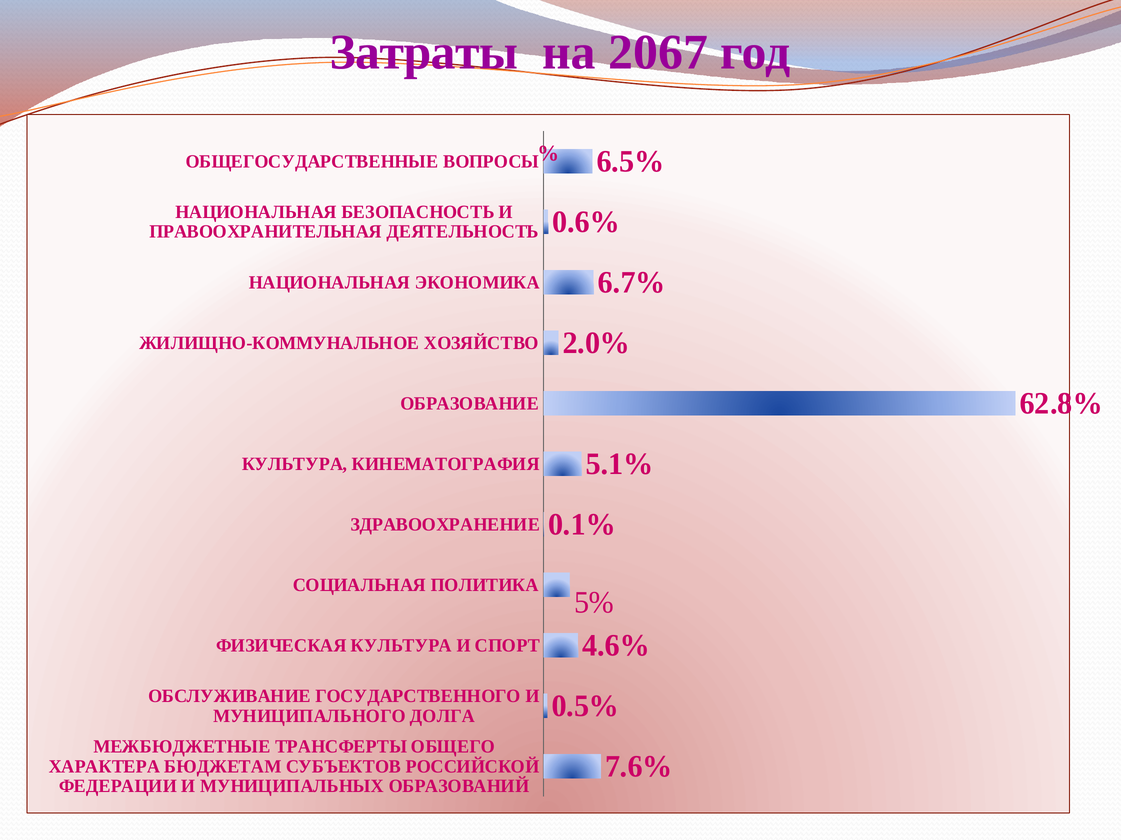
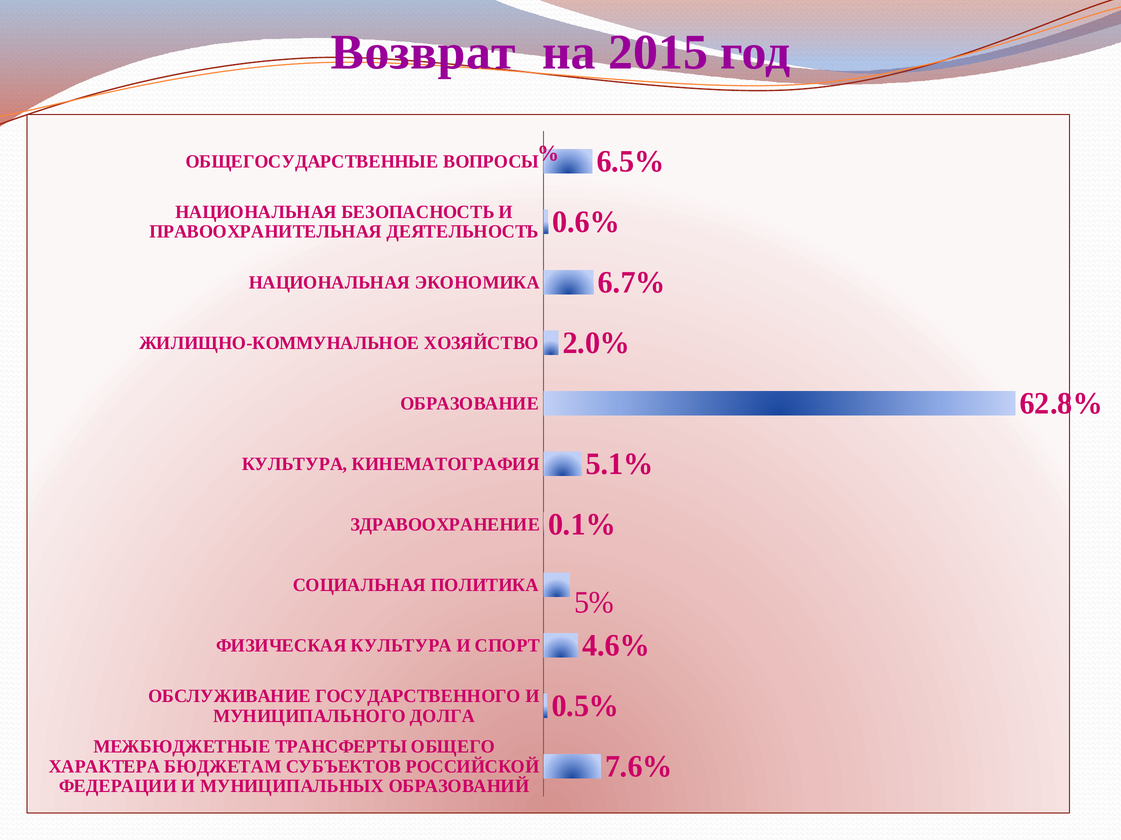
Затраты: Затраты -> Возврат (423, 52)
2067: 2067 -> 2015 (658, 52)
